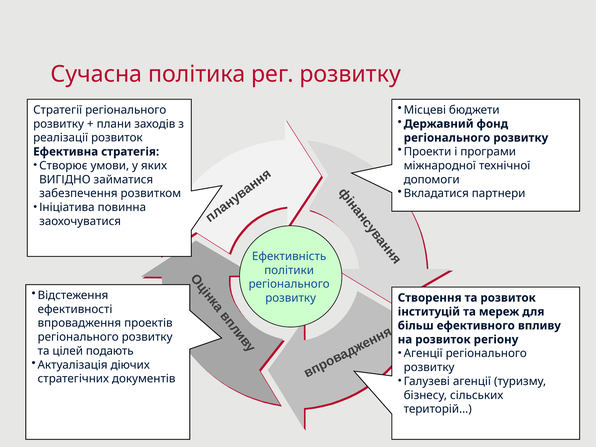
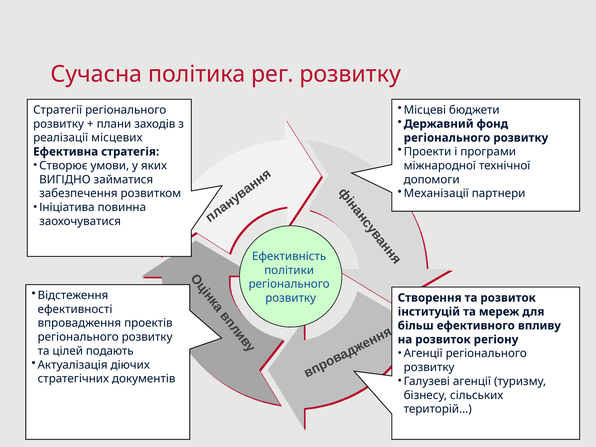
реалізації розвиток: розвиток -> місцевих (117, 138)
Вкладатися: Вкладатися -> Механізації (436, 193)
